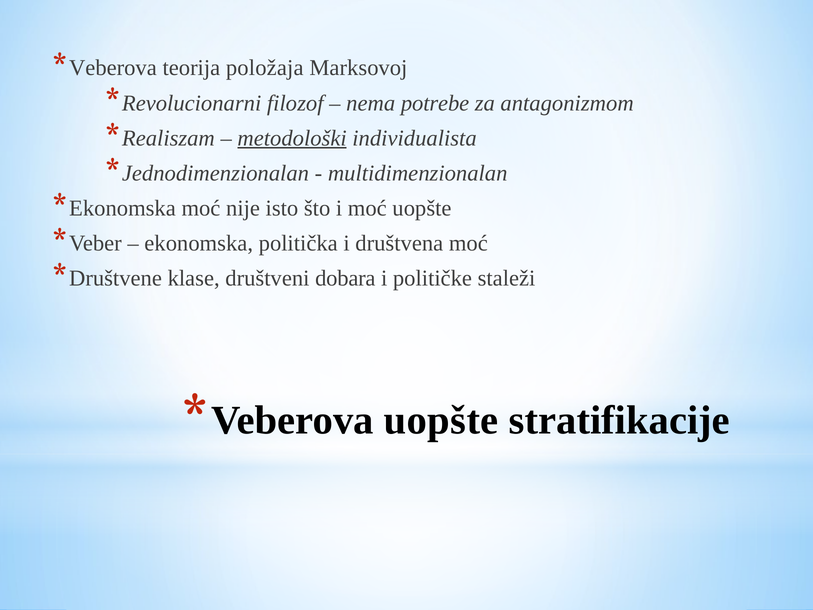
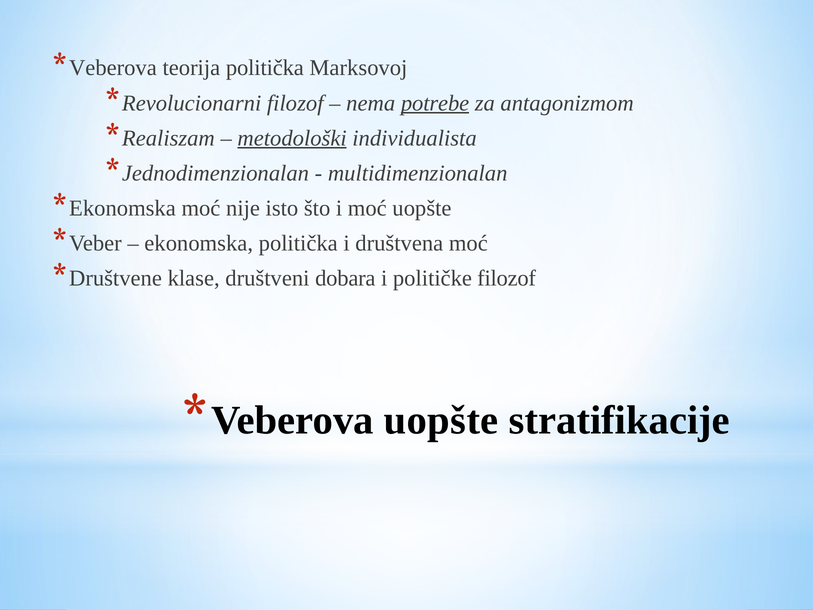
teorija položaja: položaja -> politička (265, 68)
potrebe underline: none -> present (435, 103)
političke staleži: staleži -> filozof (507, 278)
